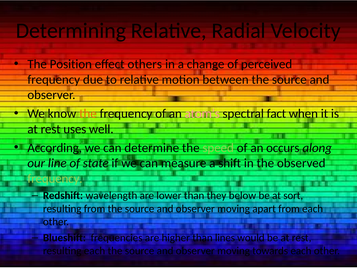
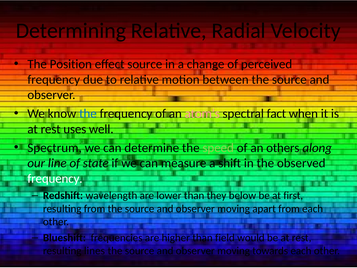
effect others: others -> source (145, 64)
the colour: orange -> blue (88, 114)
According: According -> Spectrum (55, 148)
occurs: occurs -> others (283, 148)
frequency colour: light green -> white (55, 179)
sort: sort -> first (293, 195)
lines: lines -> field (225, 238)
resulting each: each -> lines (94, 251)
